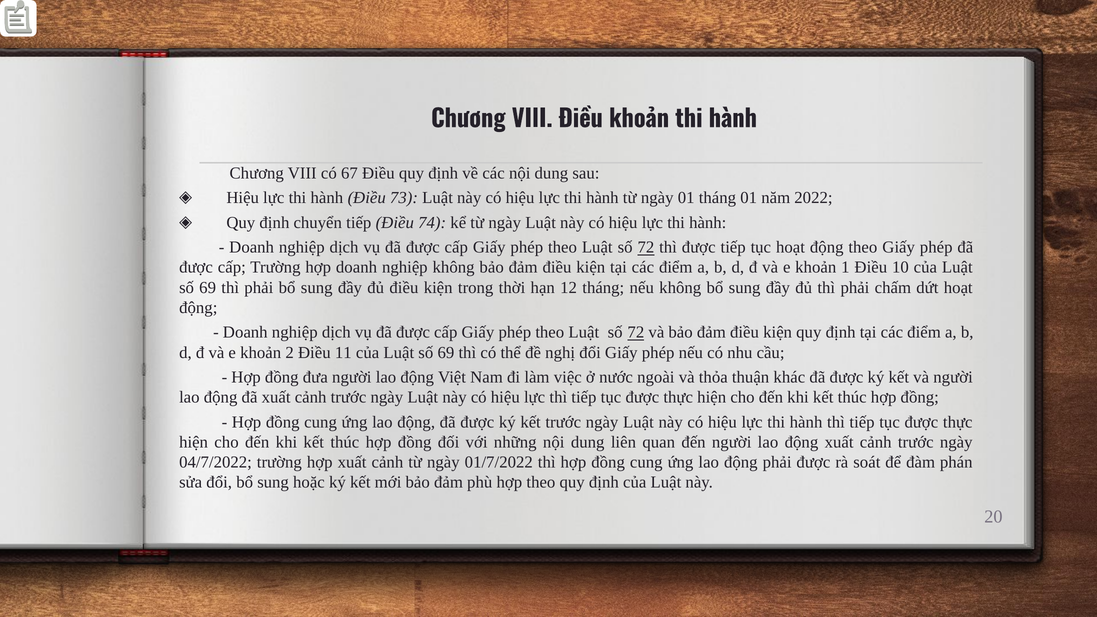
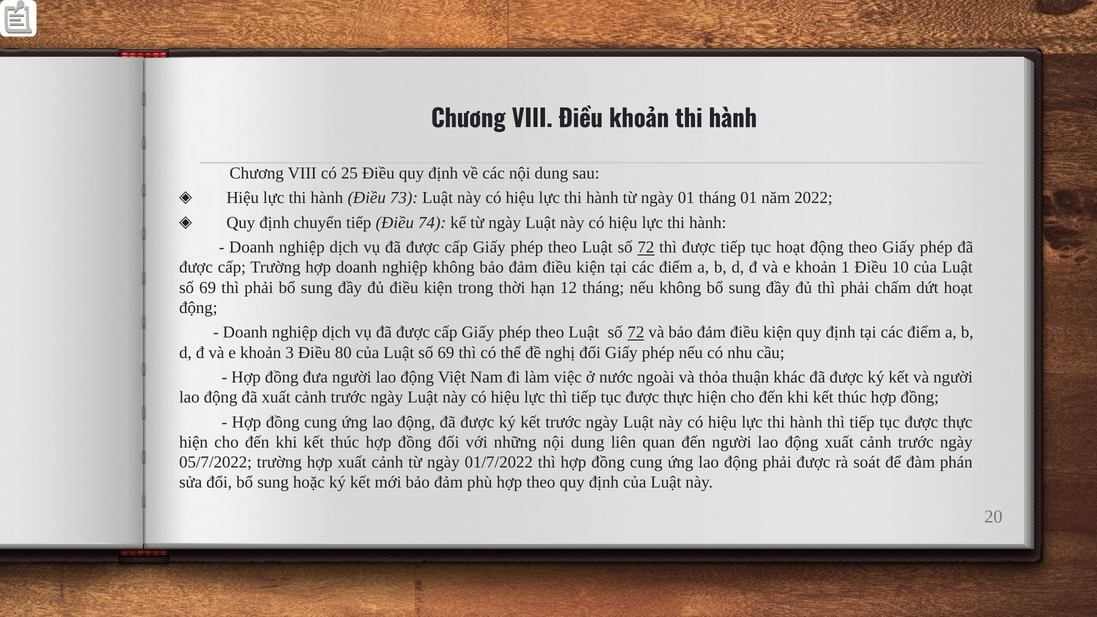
67: 67 -> 25 (349, 173)
2: 2 -> 3 (290, 353)
11: 11 -> 80 (343, 353)
04/7/2022: 04/7/2022 -> 05/7/2022 (216, 462)
